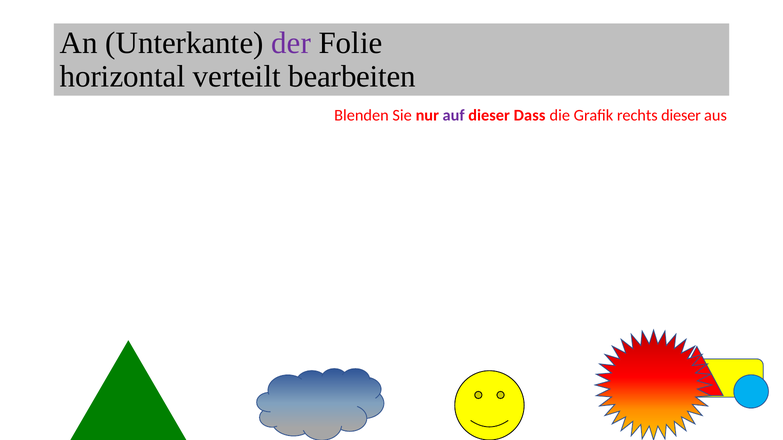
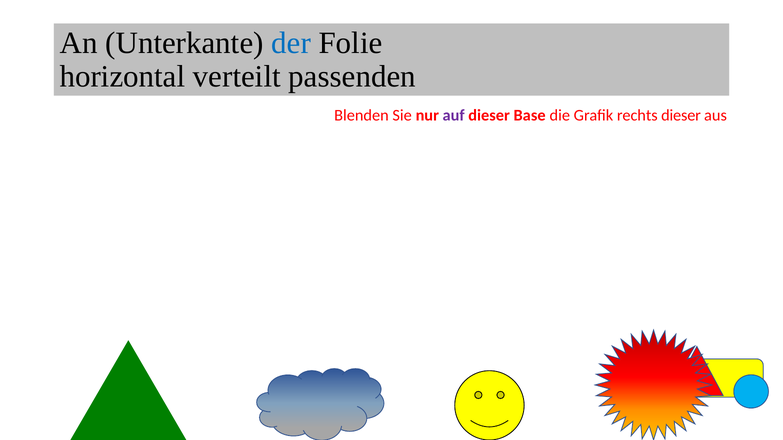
der colour: purple -> blue (291, 43)
bearbeiten: bearbeiten -> passenden (352, 76)
Dass: Dass -> Base (530, 116)
